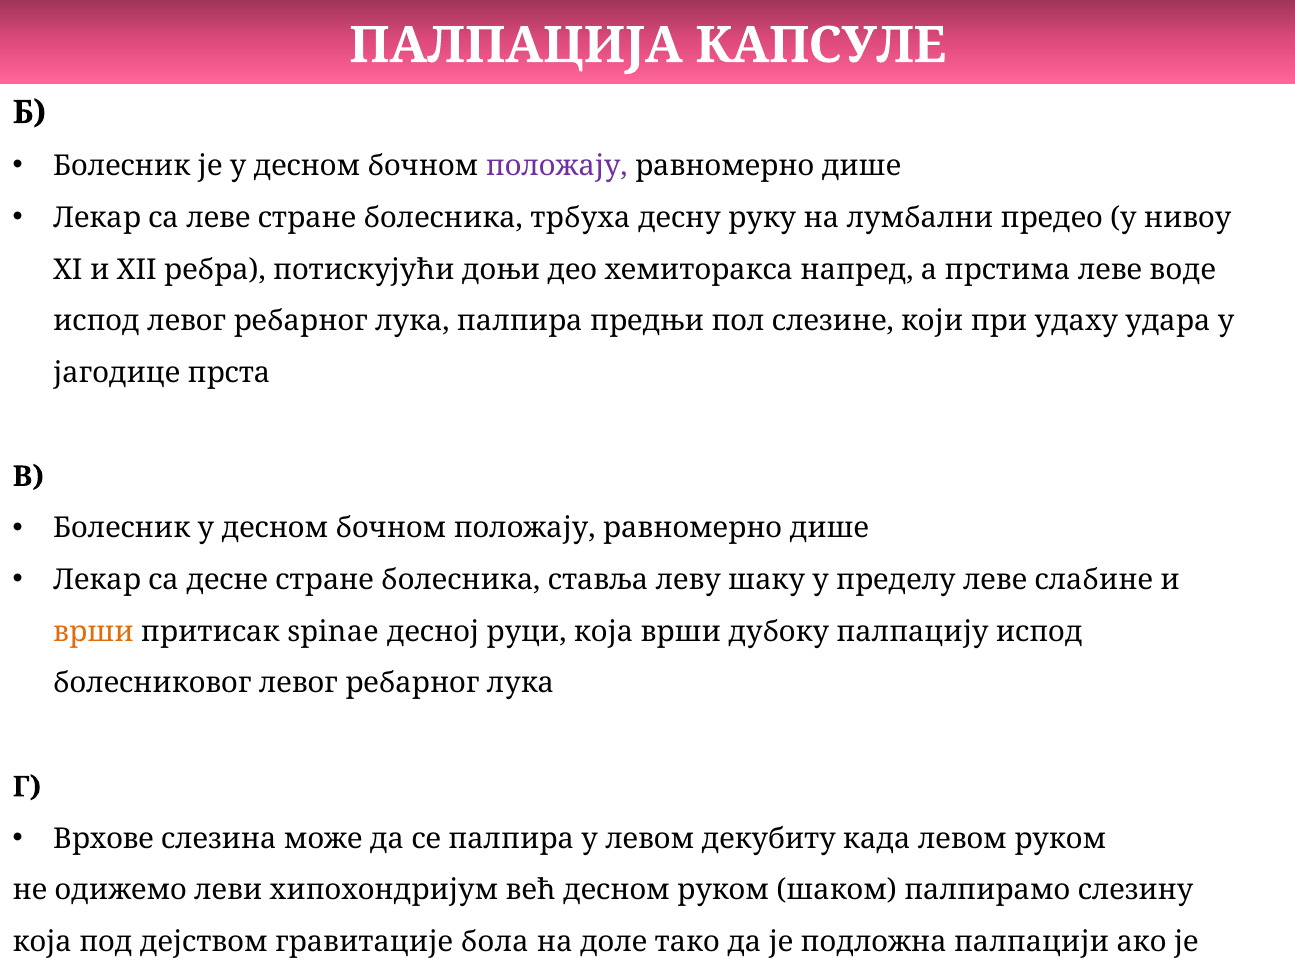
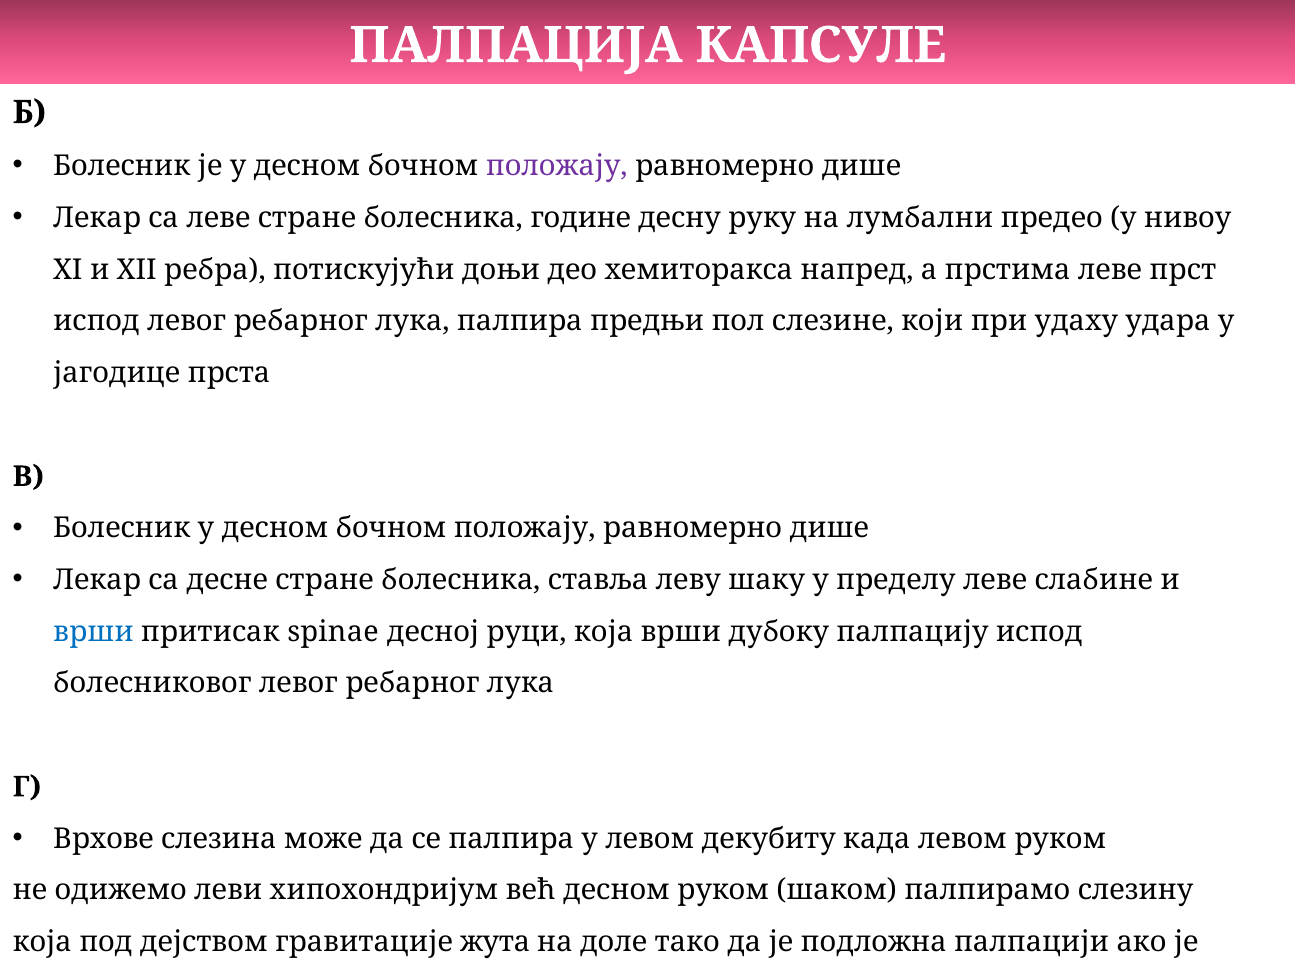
трбуха: трбуха -> године (581, 218)
воде: воде -> прст (1183, 270)
врши colour: orange -> blue (93, 632)
бола: бола -> жута (495, 942)
